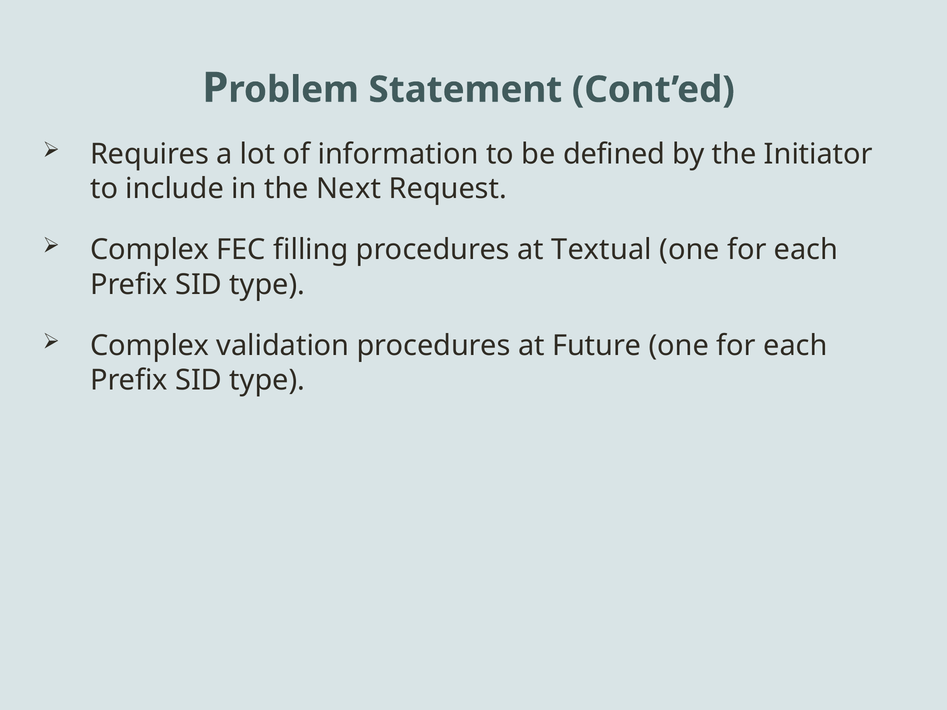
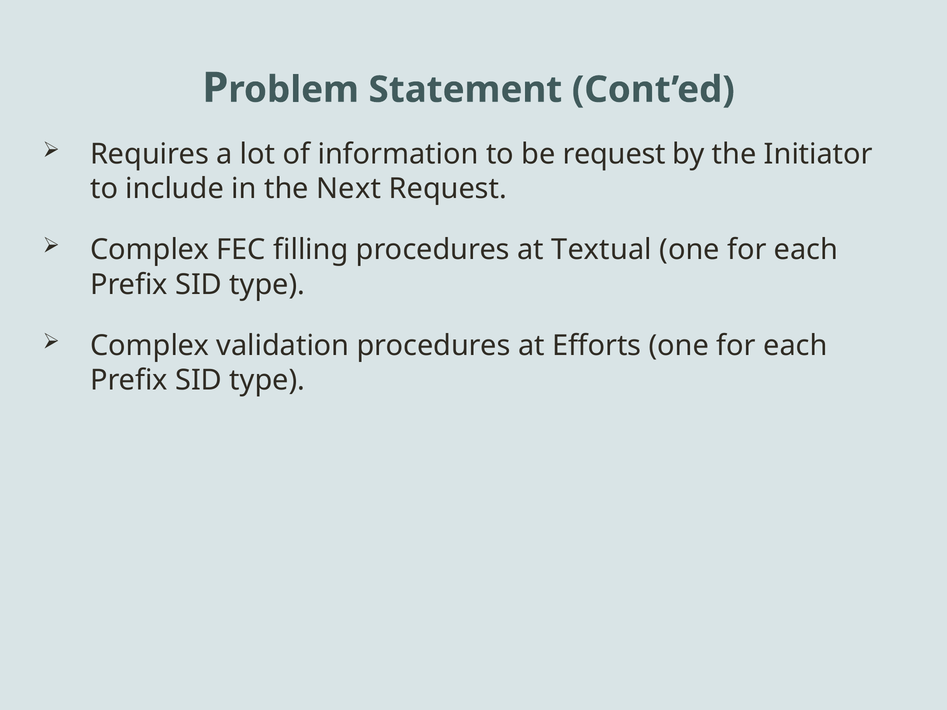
be defined: defined -> request (614, 154)
Future: Future -> Efforts (597, 346)
